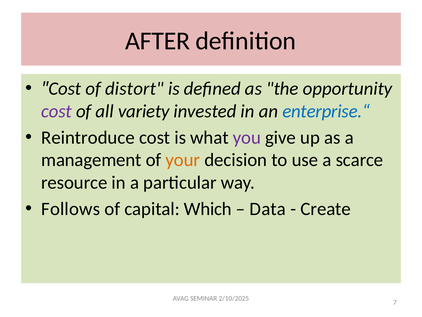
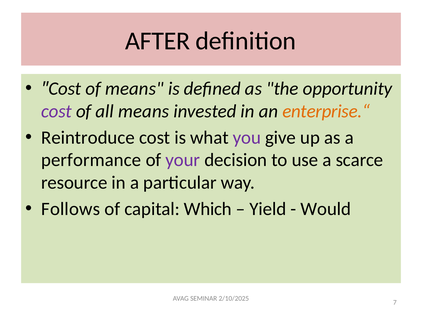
of distort: distort -> means (134, 89)
all variety: variety -> means (144, 111)
enterprise.“ colour: blue -> orange (326, 111)
management: management -> performance (91, 160)
your colour: orange -> purple (183, 160)
Data: Data -> Yield (268, 209)
Create: Create -> Would (326, 209)
